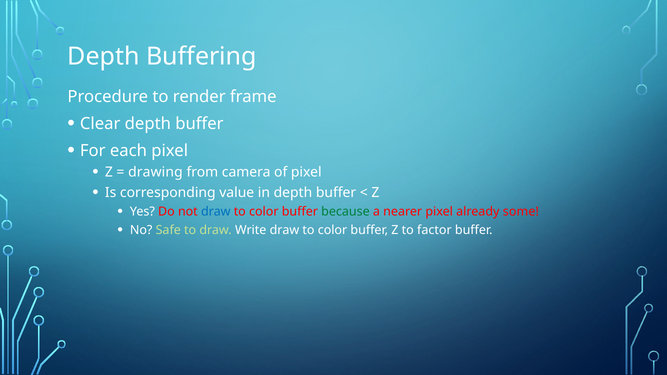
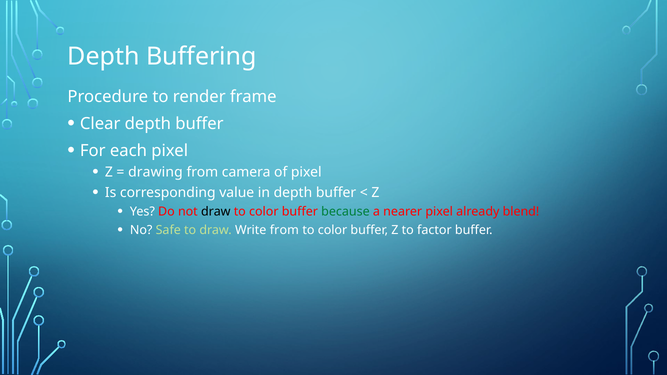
draw colour: blue -> black (216, 212)
some: some -> blend (521, 212)
Write draw: draw -> from (284, 230)
